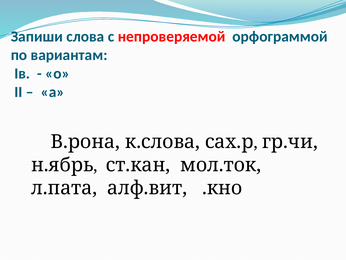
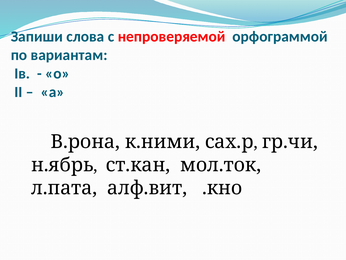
к.слова: к.слова -> к.ними (162, 142)
